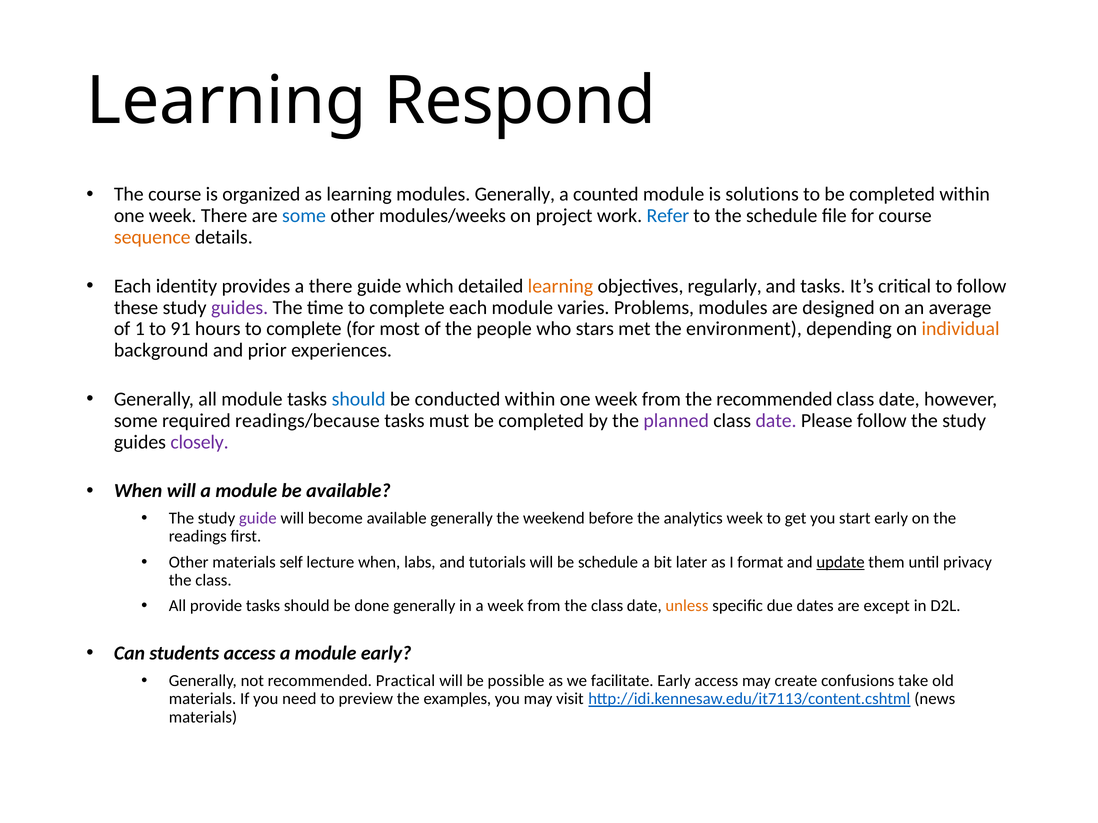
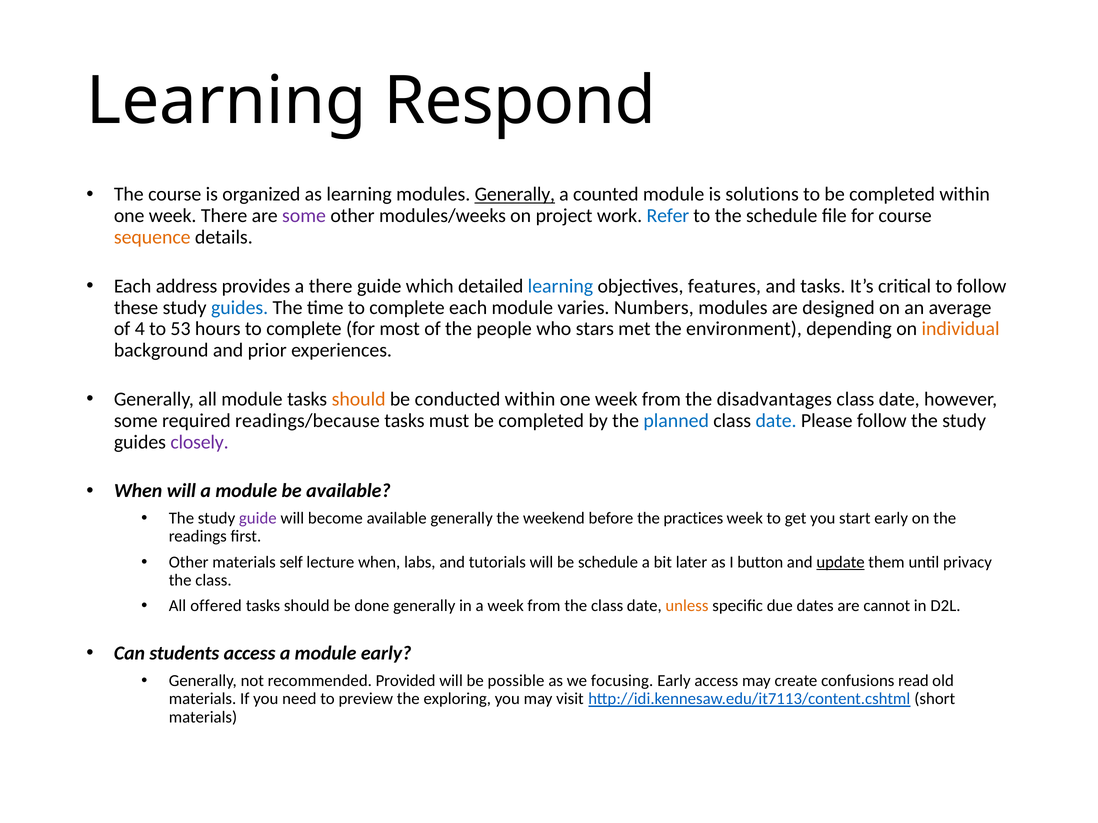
Generally underline: none -> present (515, 194)
some colour: blue -> purple (304, 216)
identity: identity -> address (187, 286)
learning colour: orange -> blue (560, 286)
regularly: regularly -> features (724, 286)
guides colour: purple -> blue (240, 308)
Problems: Problems -> Numbers (654, 308)
1: 1 -> 4 (140, 329)
91: 91 -> 53 (181, 329)
should colour: blue -> orange (359, 399)
the recommended: recommended -> disadvantages (774, 399)
planned colour: purple -> blue (676, 421)
date colour: purple -> blue (776, 421)
analytics: analytics -> practices (693, 519)
format: format -> button (760, 562)
provide: provide -> offered (216, 606)
except: except -> cannot (887, 606)
Practical: Practical -> Provided (406, 681)
facilitate: facilitate -> focusing (622, 681)
take: take -> read (913, 681)
examples: examples -> exploring (457, 699)
news: news -> short (935, 699)
